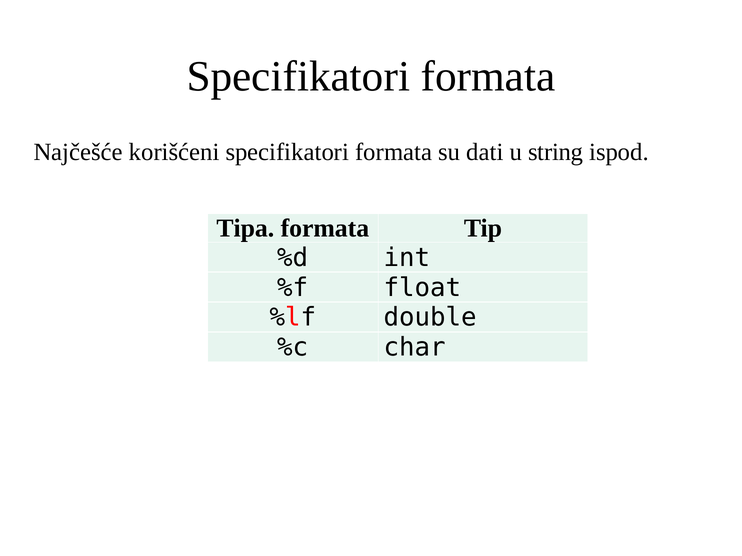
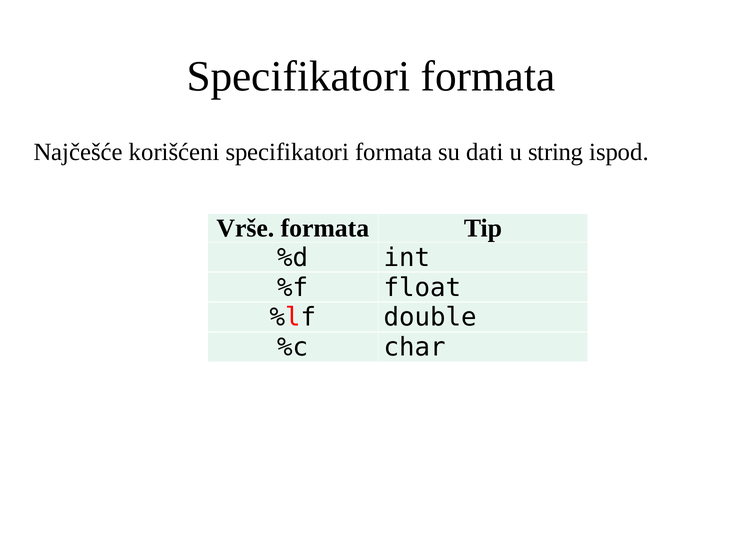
Tipa: Tipa -> Vrše (245, 228)
